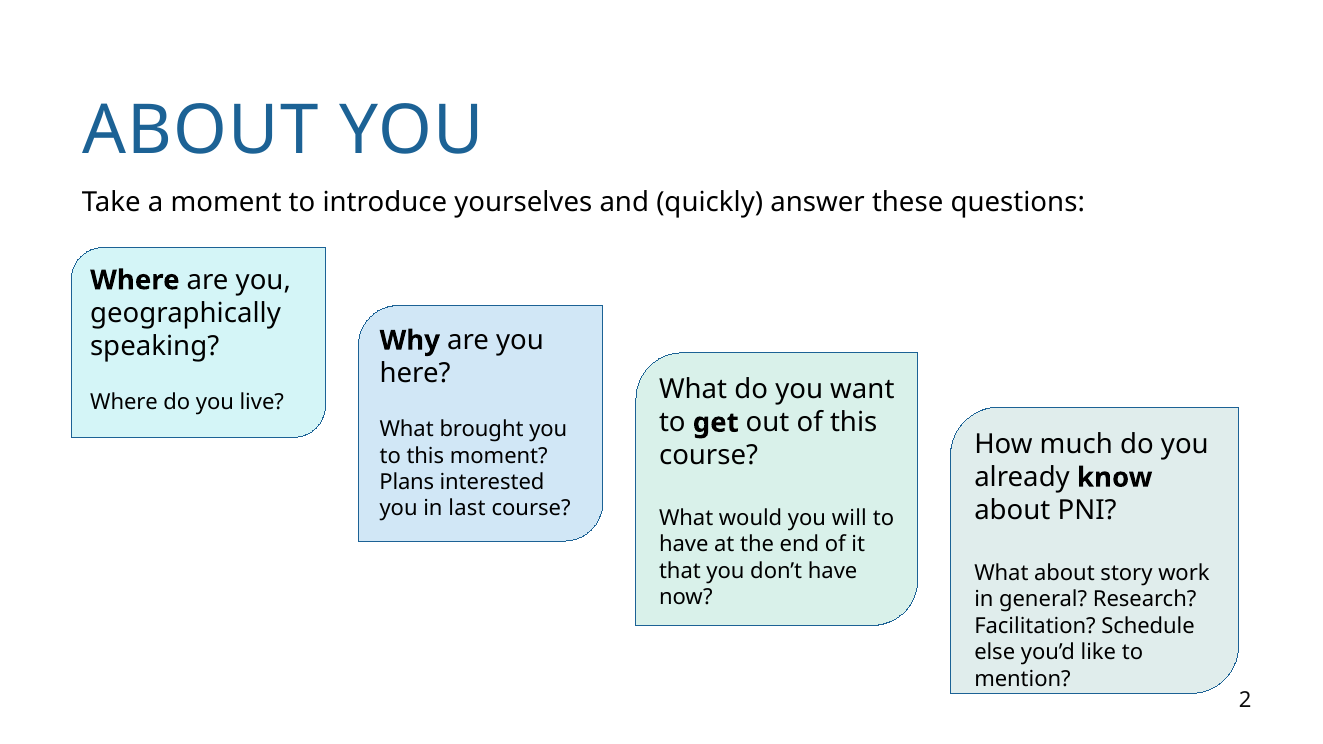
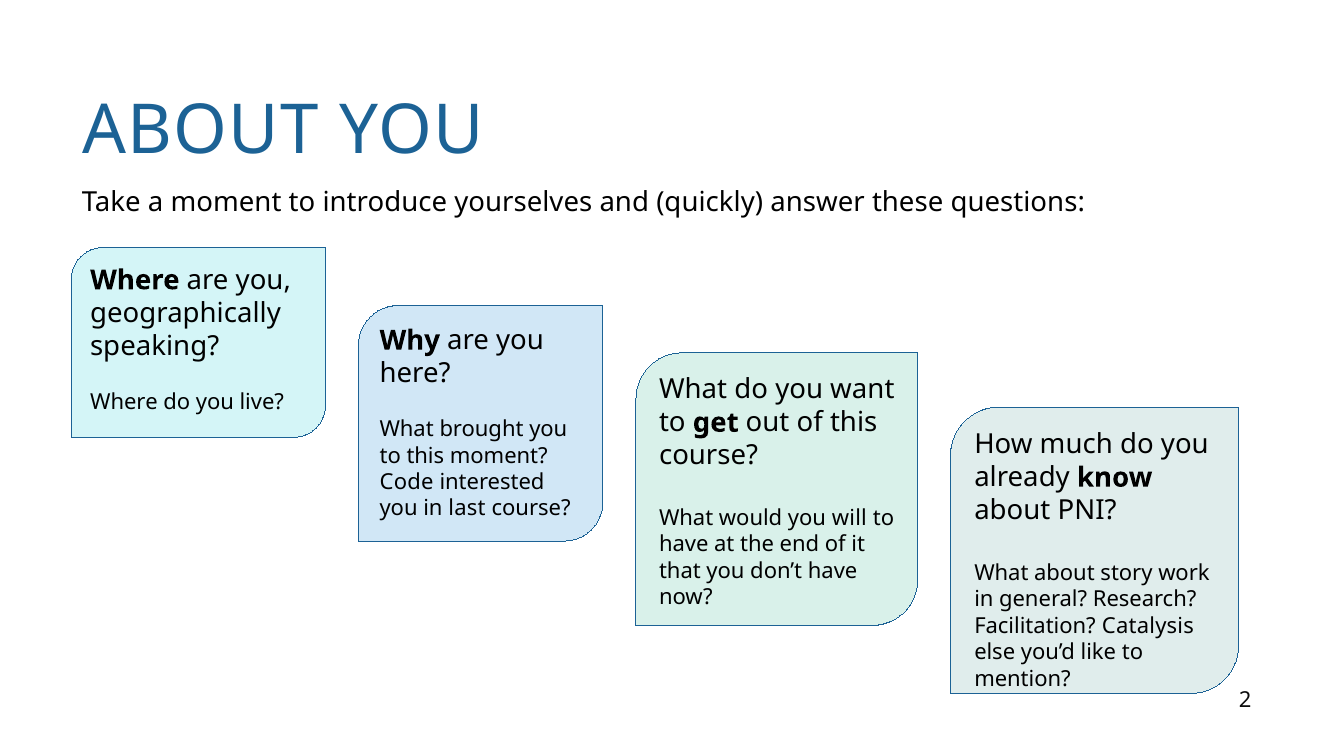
Plans: Plans -> Code (407, 482)
Schedule: Schedule -> Catalysis (1148, 626)
